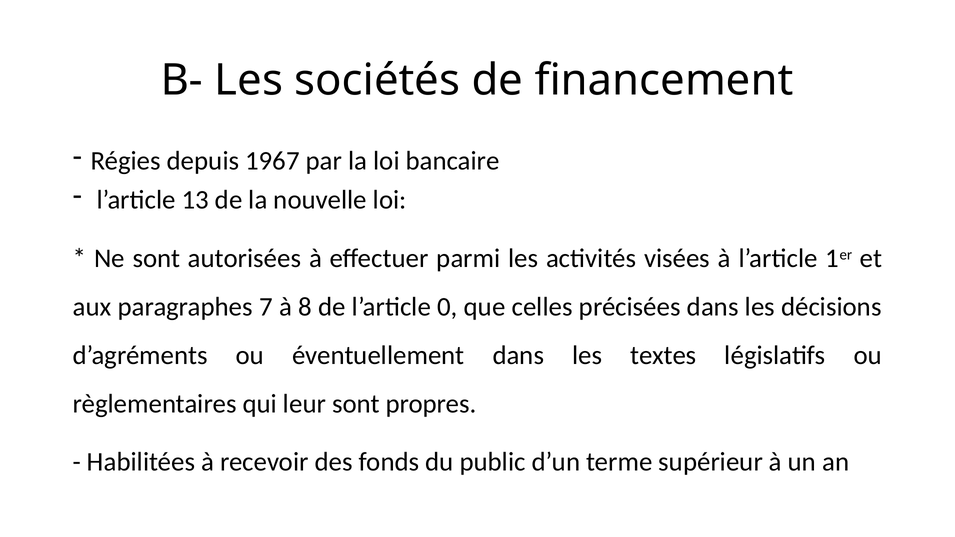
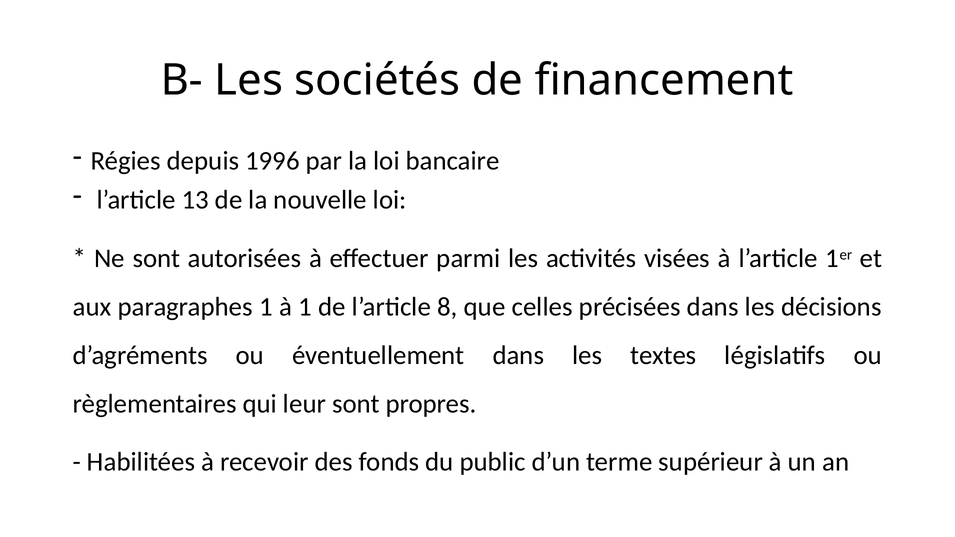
1967: 1967 -> 1996 (272, 161)
paragraphes 7: 7 -> 1 (266, 307)
à 8: 8 -> 1 (305, 307)
0: 0 -> 8 (447, 307)
